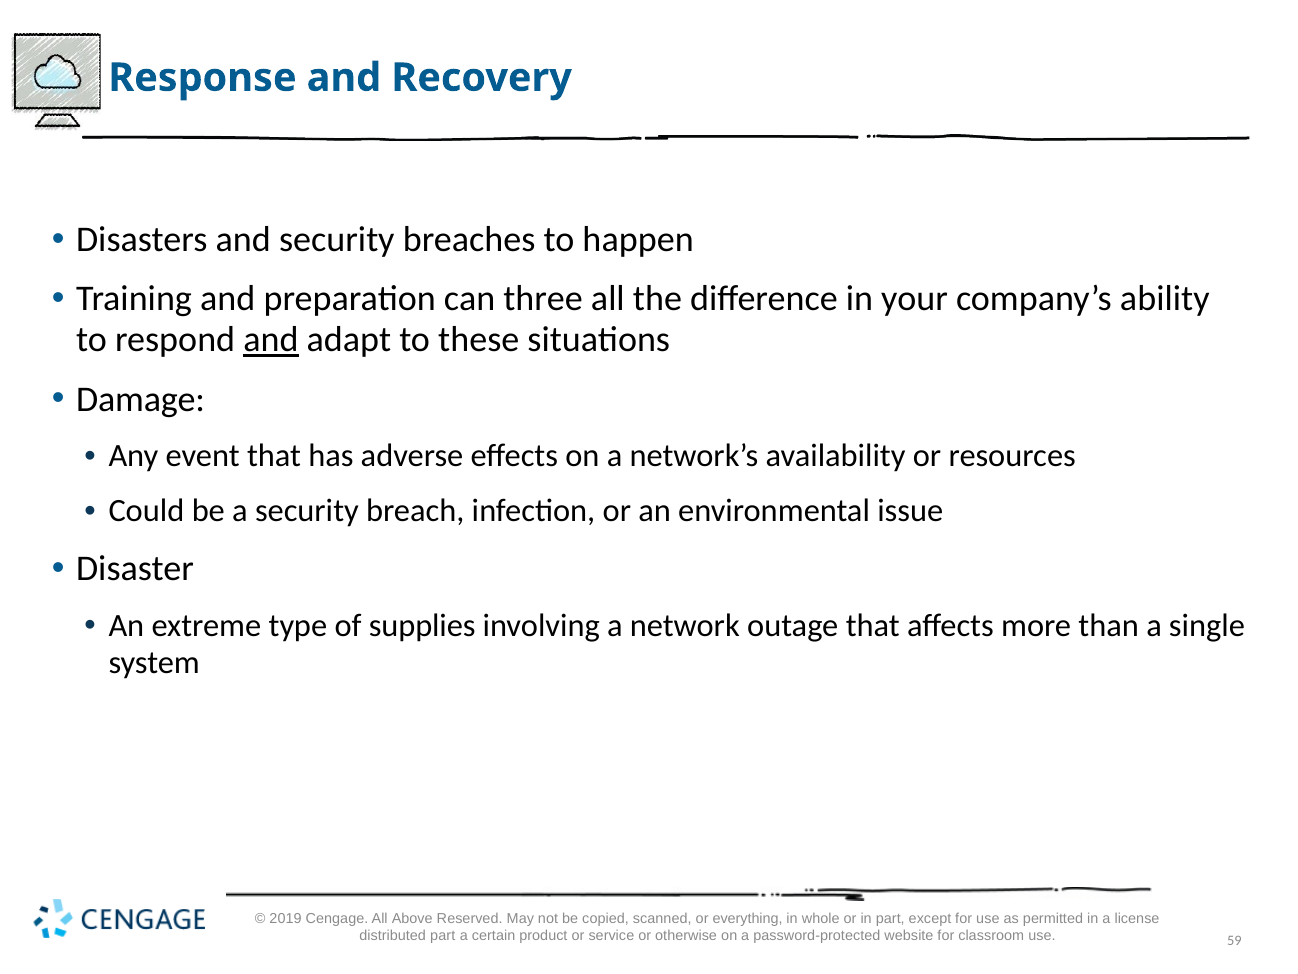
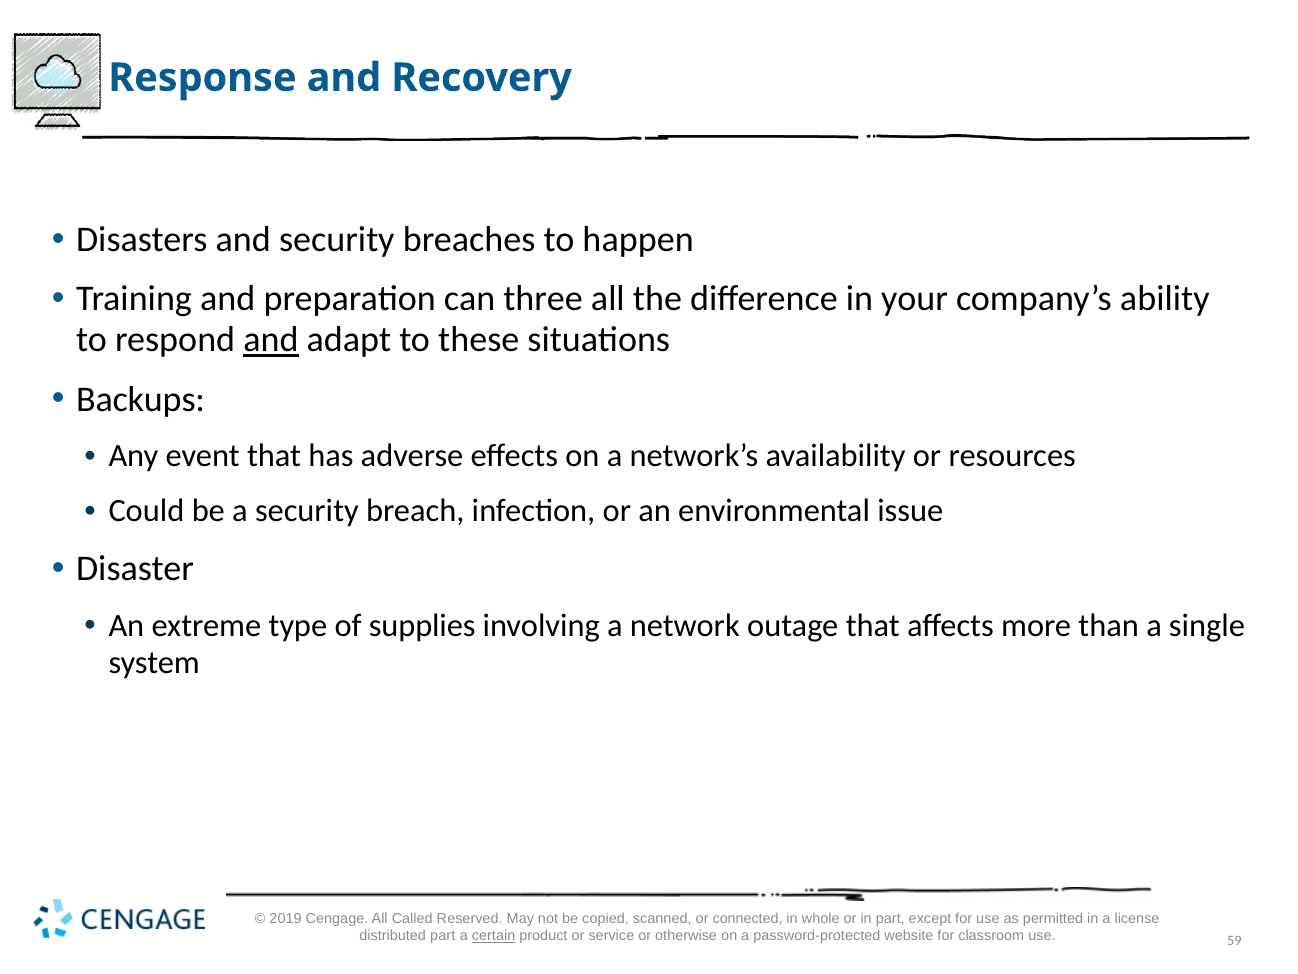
Damage: Damage -> Backups (141, 399)
Above: Above -> Called (412, 918)
everything: everything -> connected (748, 918)
certain underline: none -> present (494, 936)
